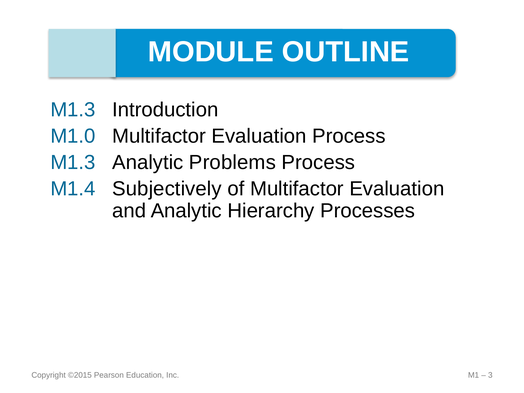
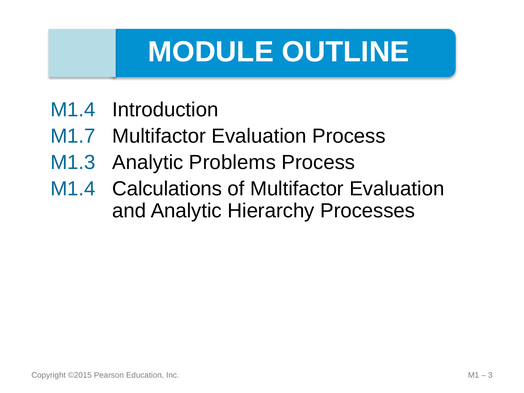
M1.3: M1.3 -> M1.4 (73, 110)
M1.0: M1.0 -> M1.7 (73, 136)
Subjectively: Subjectively -> Calculations (167, 189)
